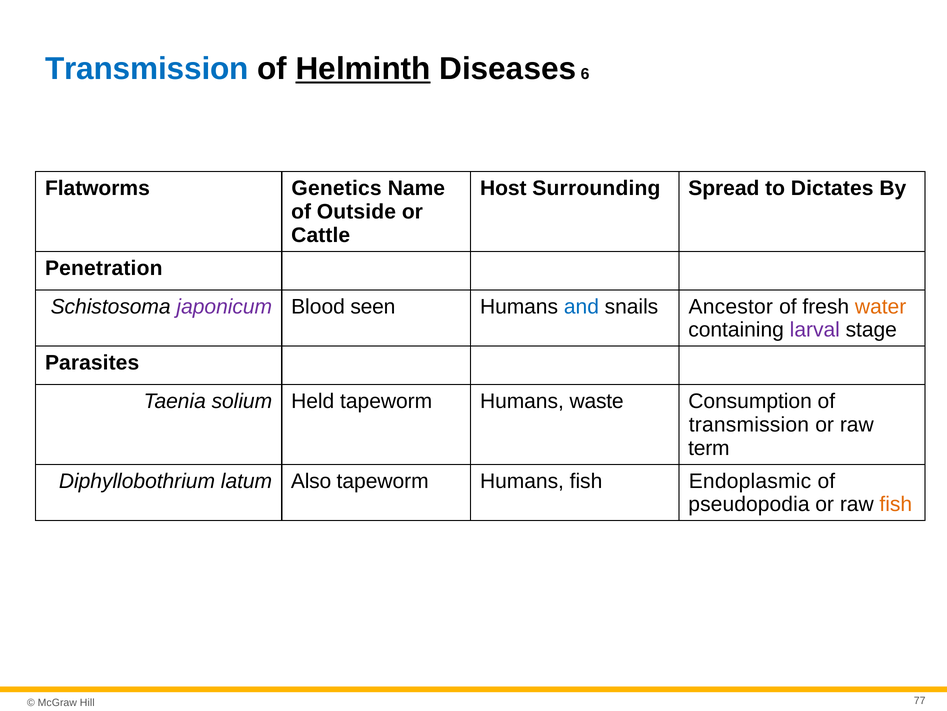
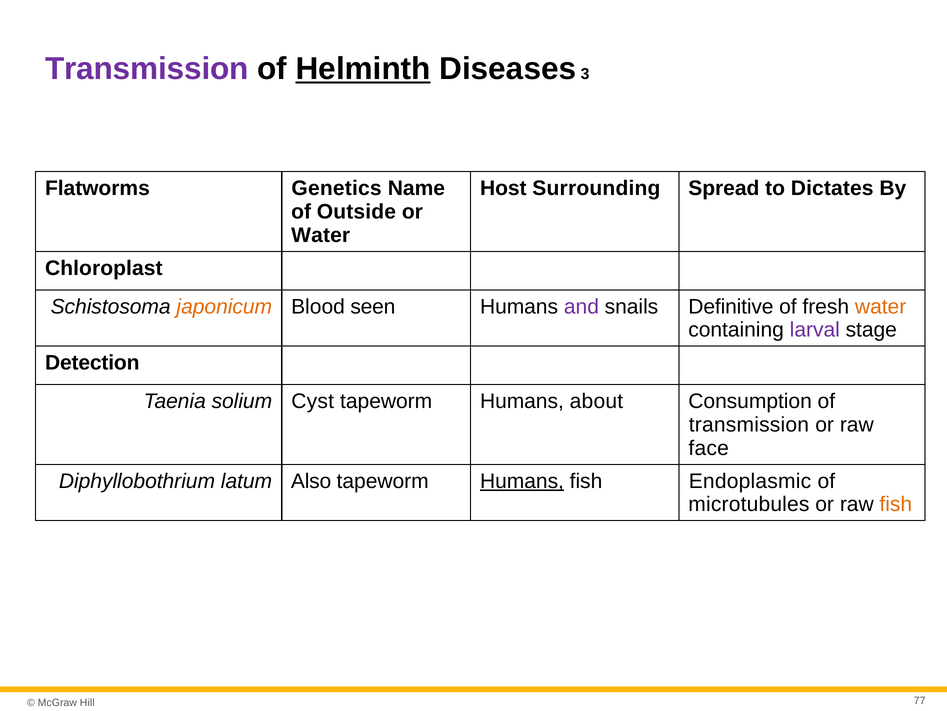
Transmission colour: blue -> purple (147, 69)
6: 6 -> 3 (585, 74)
Cattle: Cattle -> Water (321, 235)
Penetration: Penetration -> Chloroplast (104, 268)
japonicum colour: purple -> orange (224, 306)
and colour: blue -> purple (581, 306)
Ancestor: Ancestor -> Definitive (731, 306)
Parasites: Parasites -> Detection (92, 363)
Held: Held -> Cyst (313, 401)
waste: waste -> about (596, 401)
term: term -> face (709, 448)
Humans underline: none -> present (522, 481)
pseudopodia: pseudopodia -> microtubules (749, 504)
